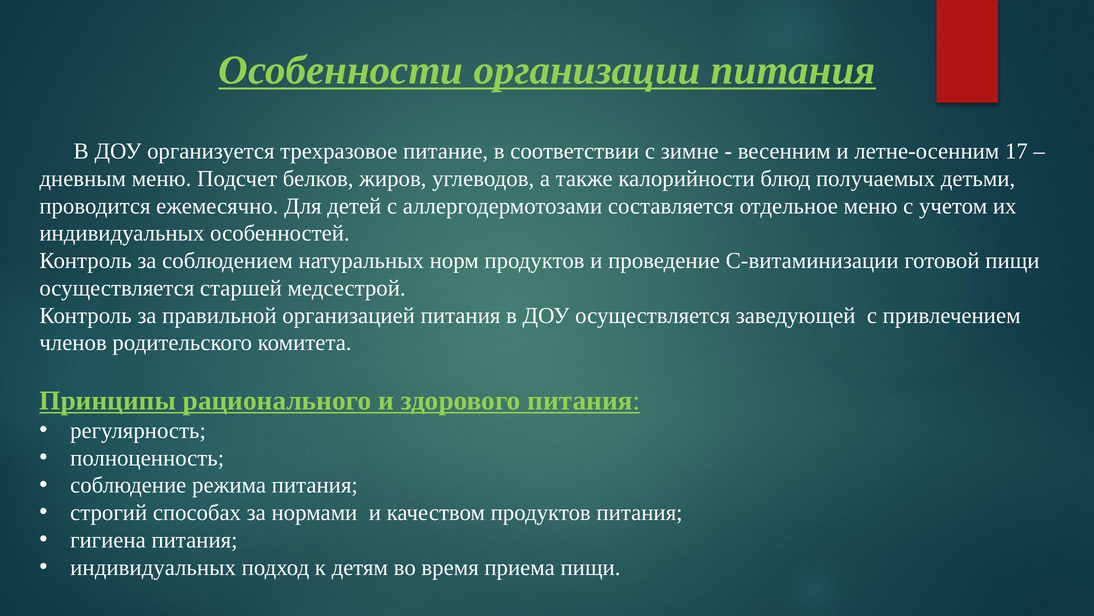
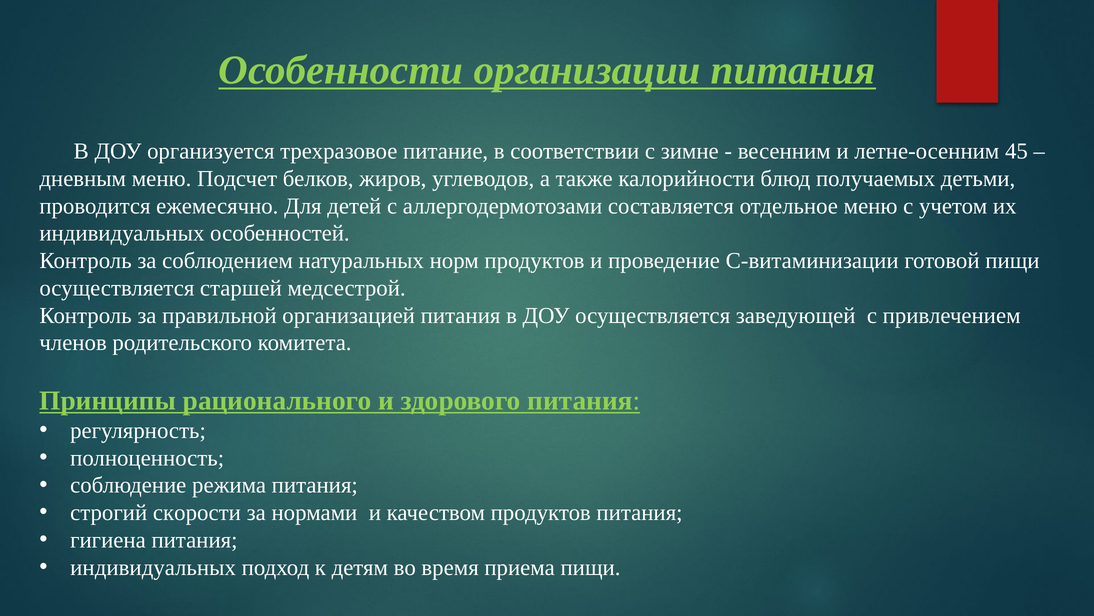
17: 17 -> 45 (1016, 151)
способах: способах -> скорости (197, 512)
